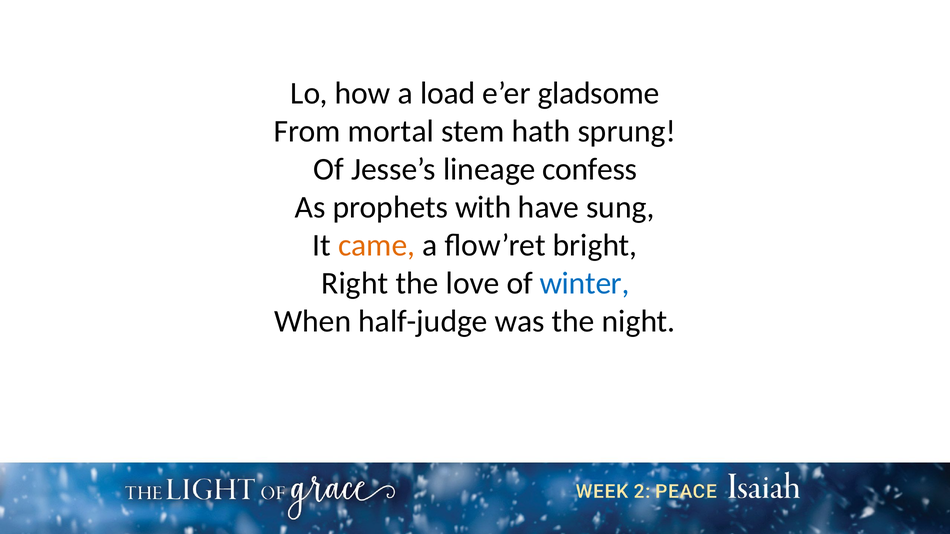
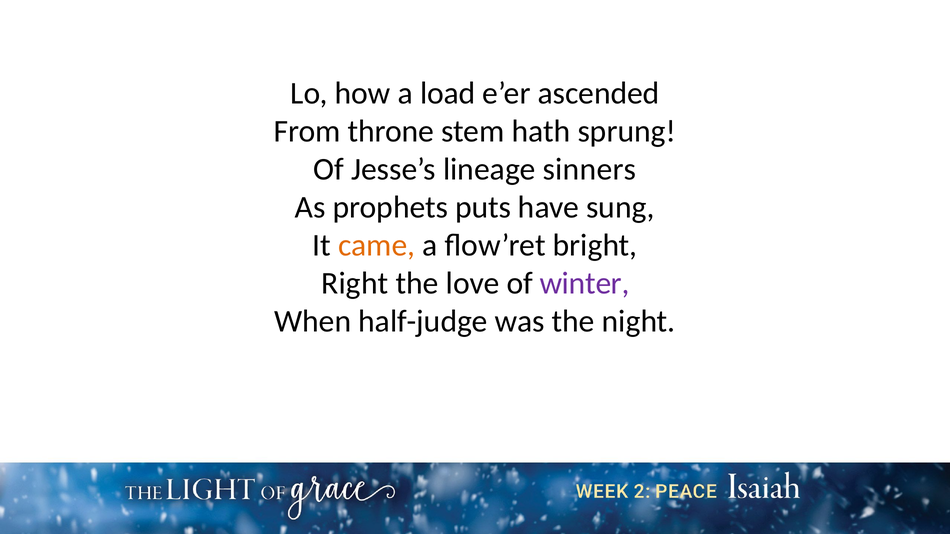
gladsome: gladsome -> ascended (599, 93)
mortal: mortal -> throne (391, 131)
confess: confess -> sinners (589, 169)
with: with -> puts (483, 207)
winter colour: blue -> purple (585, 283)
